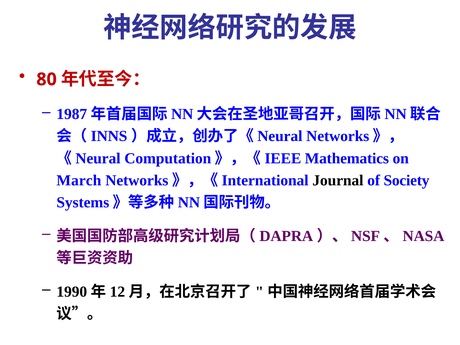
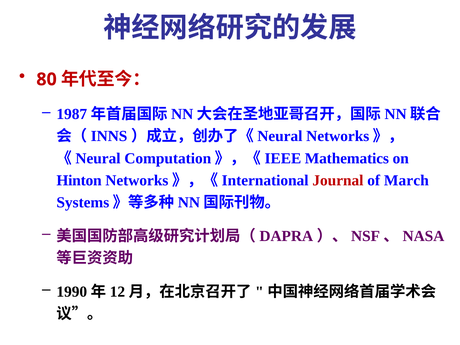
March: March -> Hinton (79, 180)
Journal colour: black -> red (338, 180)
Society: Society -> March (406, 180)
